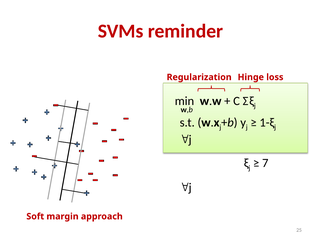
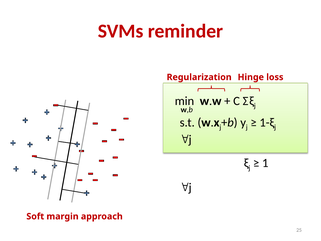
7: 7 -> 1 (265, 163)
